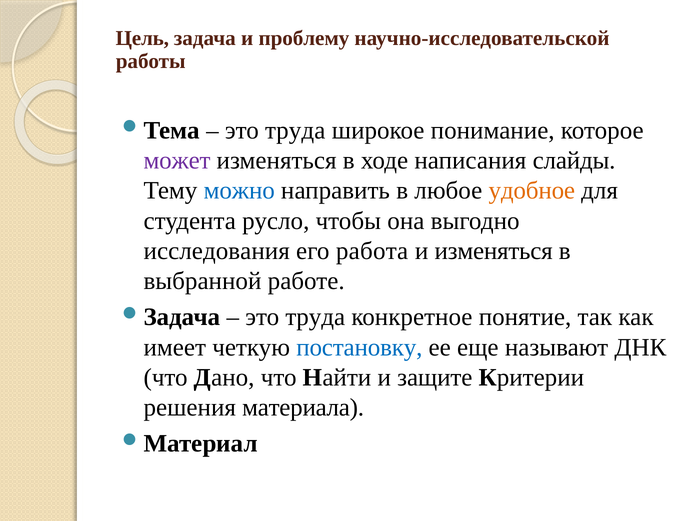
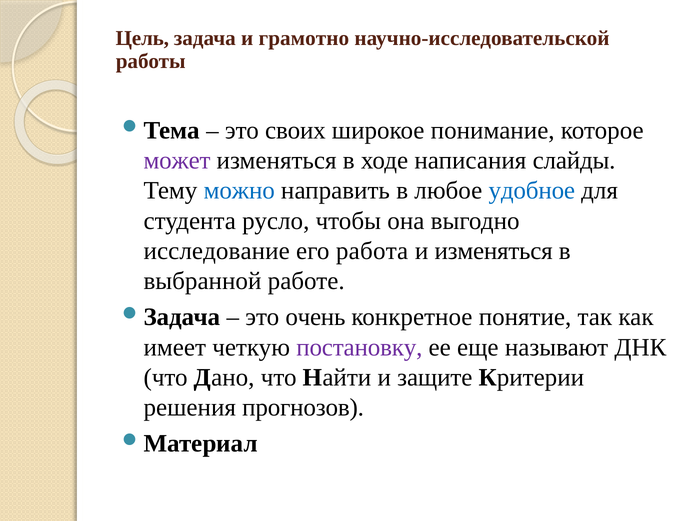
проблему: проблему -> грамотно (304, 38)
труда: труда -> своих (295, 130)
удобное colour: orange -> blue (532, 190)
исследования: исследования -> исследование (217, 251)
труда: труда -> очень (315, 317)
постановку colour: blue -> purple (359, 347)
материала: материала -> прогнозов (303, 407)
